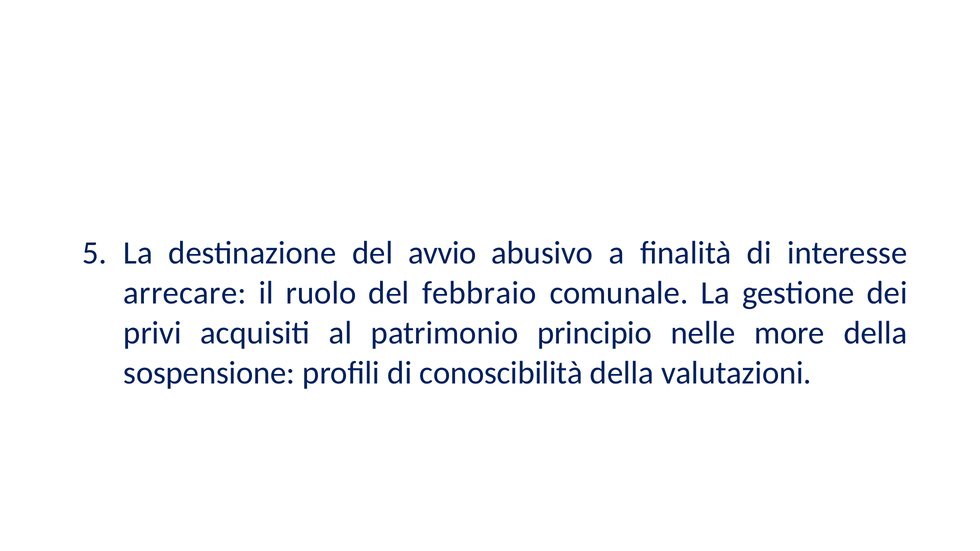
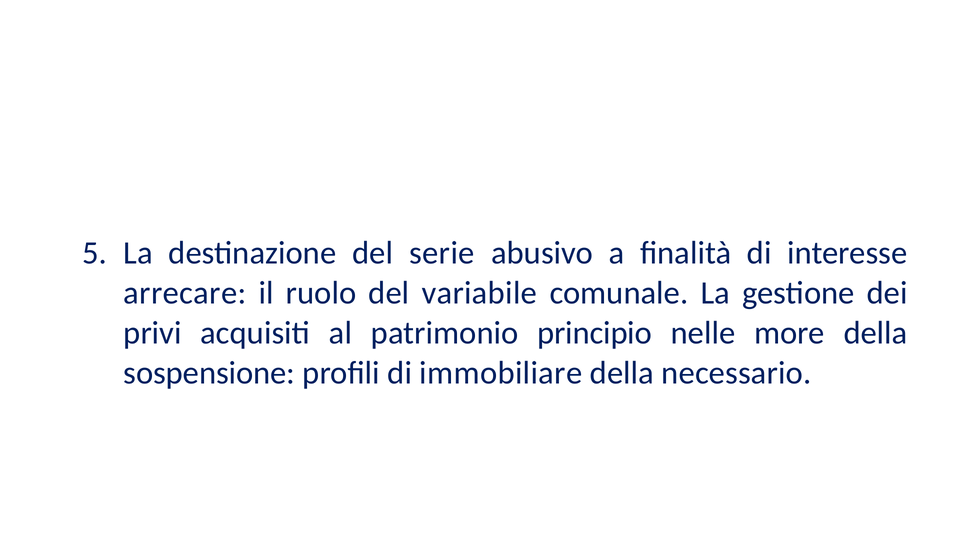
avvio: avvio -> serie (442, 253)
febbraio: febbraio -> variabile (479, 293)
conoscibilità: conoscibilità -> immobiliare (501, 373)
valutazioni: valutazioni -> necessario (736, 373)
